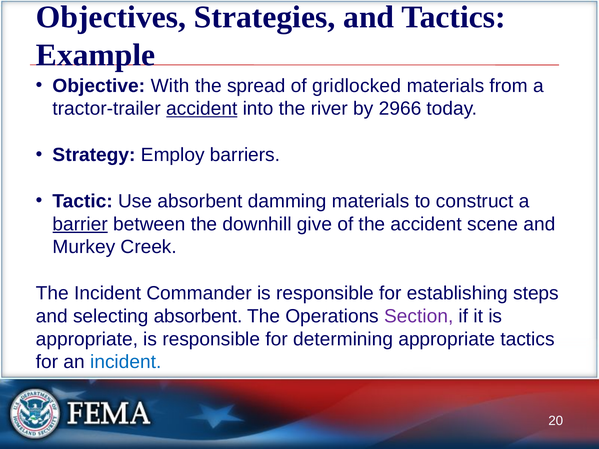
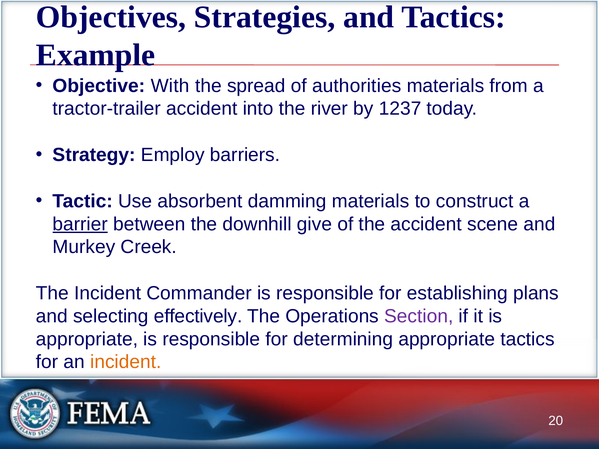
gridlocked: gridlocked -> authorities (357, 86)
accident underline: present -> none (202, 109)
2966: 2966 -> 1237 (400, 109)
steps: steps -> plans (536, 293)
selecting absorbent: absorbent -> effectively (198, 316)
incident colour: blue -> orange (126, 362)
